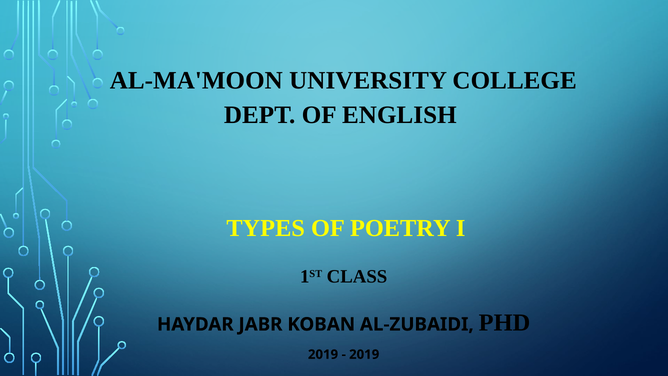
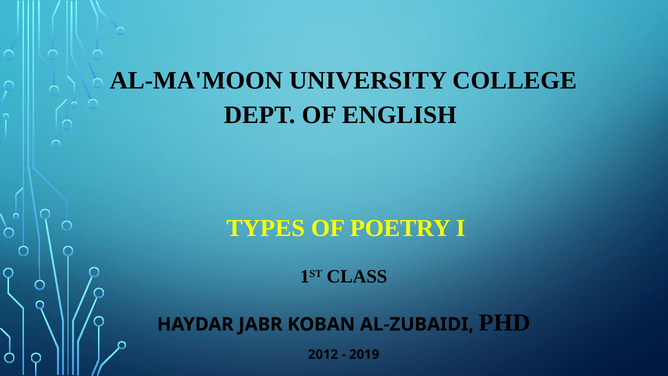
2019: 2019 -> 2012 (323, 354)
